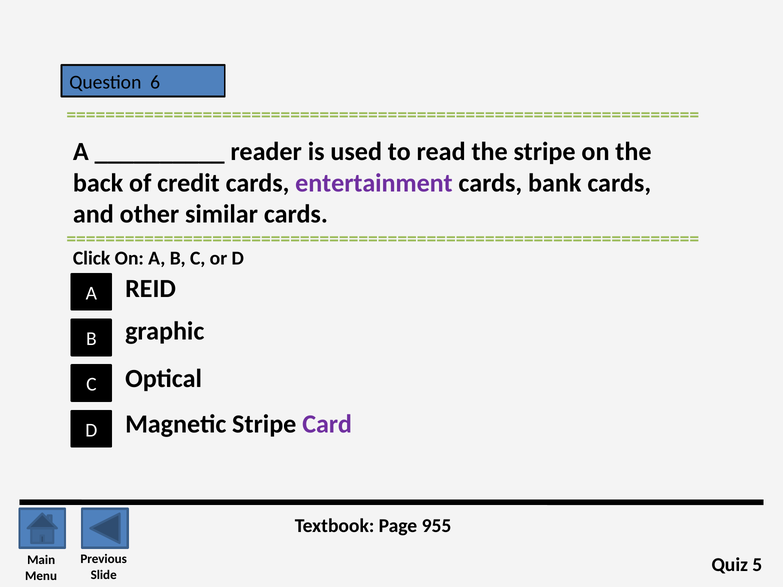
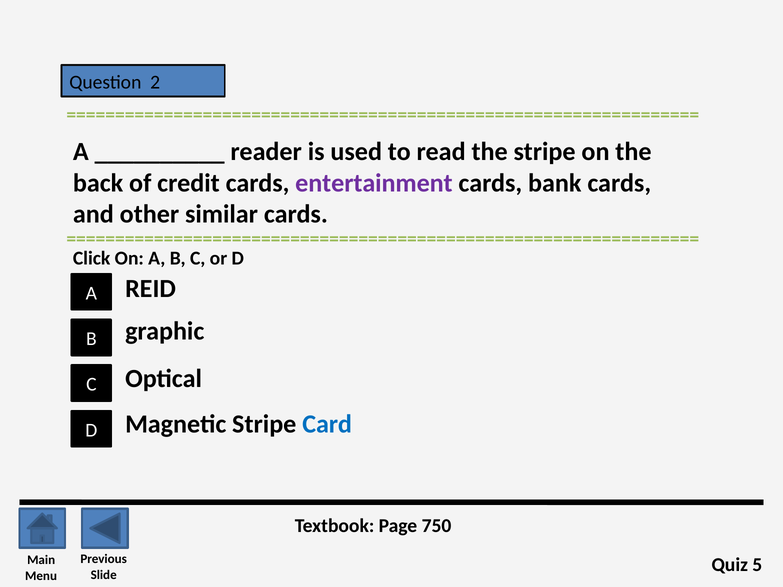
6: 6 -> 2 (155, 82)
Card colour: purple -> blue (327, 425)
955: 955 -> 750 (437, 526)
